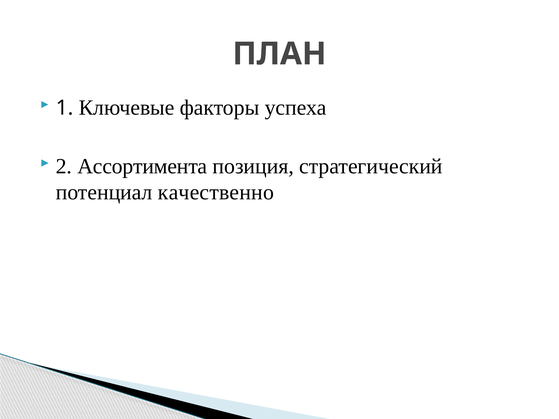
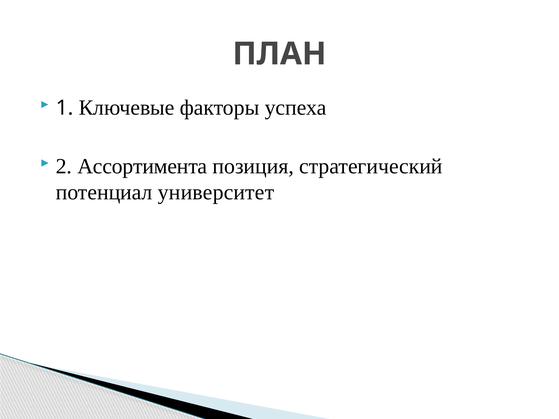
качественно: качественно -> университет (216, 192)
